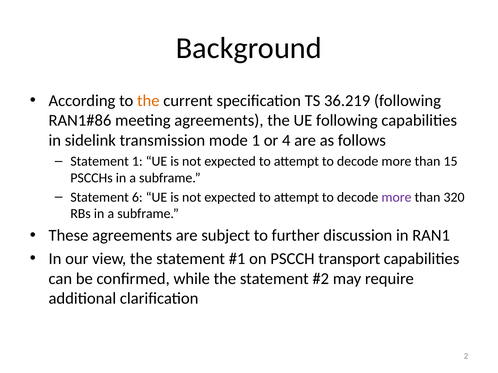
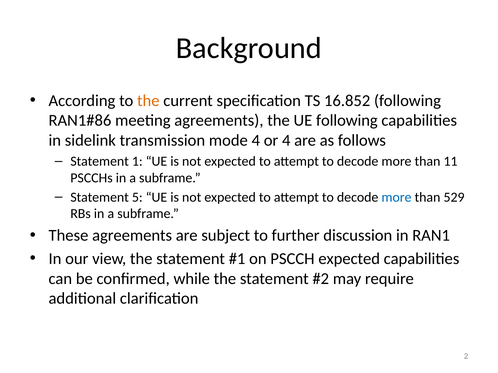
36.219: 36.219 -> 16.852 (347, 101)
mode 1: 1 -> 4 (256, 141)
15: 15 -> 11 (451, 161)
6: 6 -> 5 (137, 197)
more colour: purple -> blue (396, 197)
320: 320 -> 529 (454, 197)
PSCCH transport: transport -> expected (349, 259)
